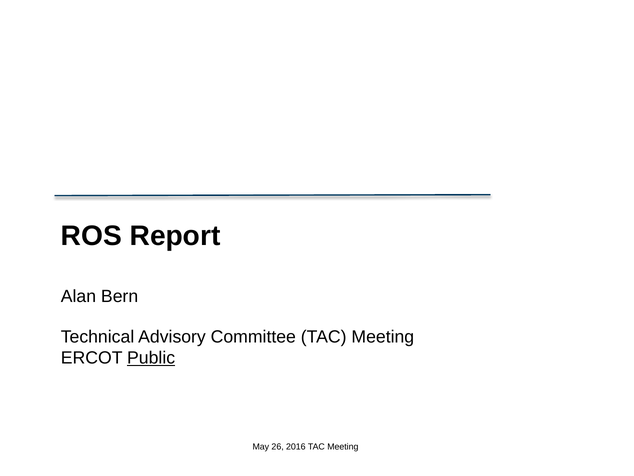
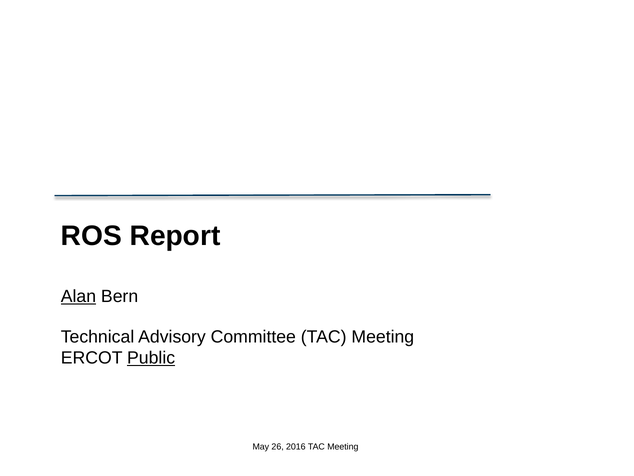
Alan underline: none -> present (78, 296)
